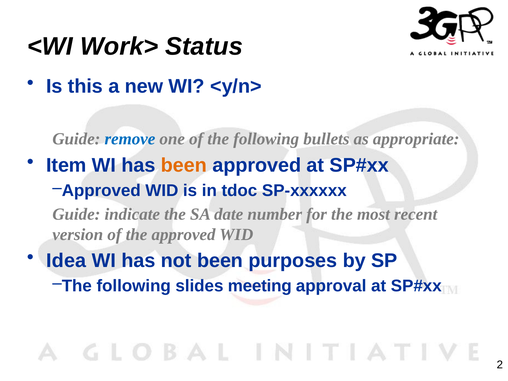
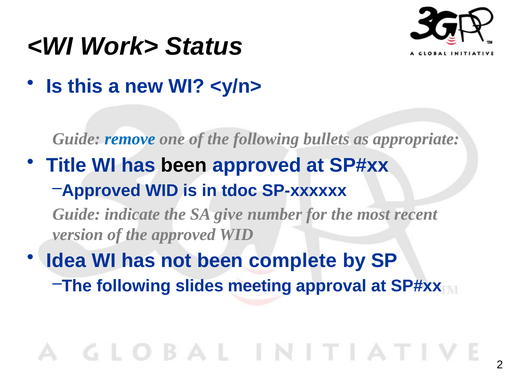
Item: Item -> Title (66, 165)
been colour: orange -> black (184, 165)
date: date -> give (229, 214)
purposes: purposes -> complete (293, 261)
